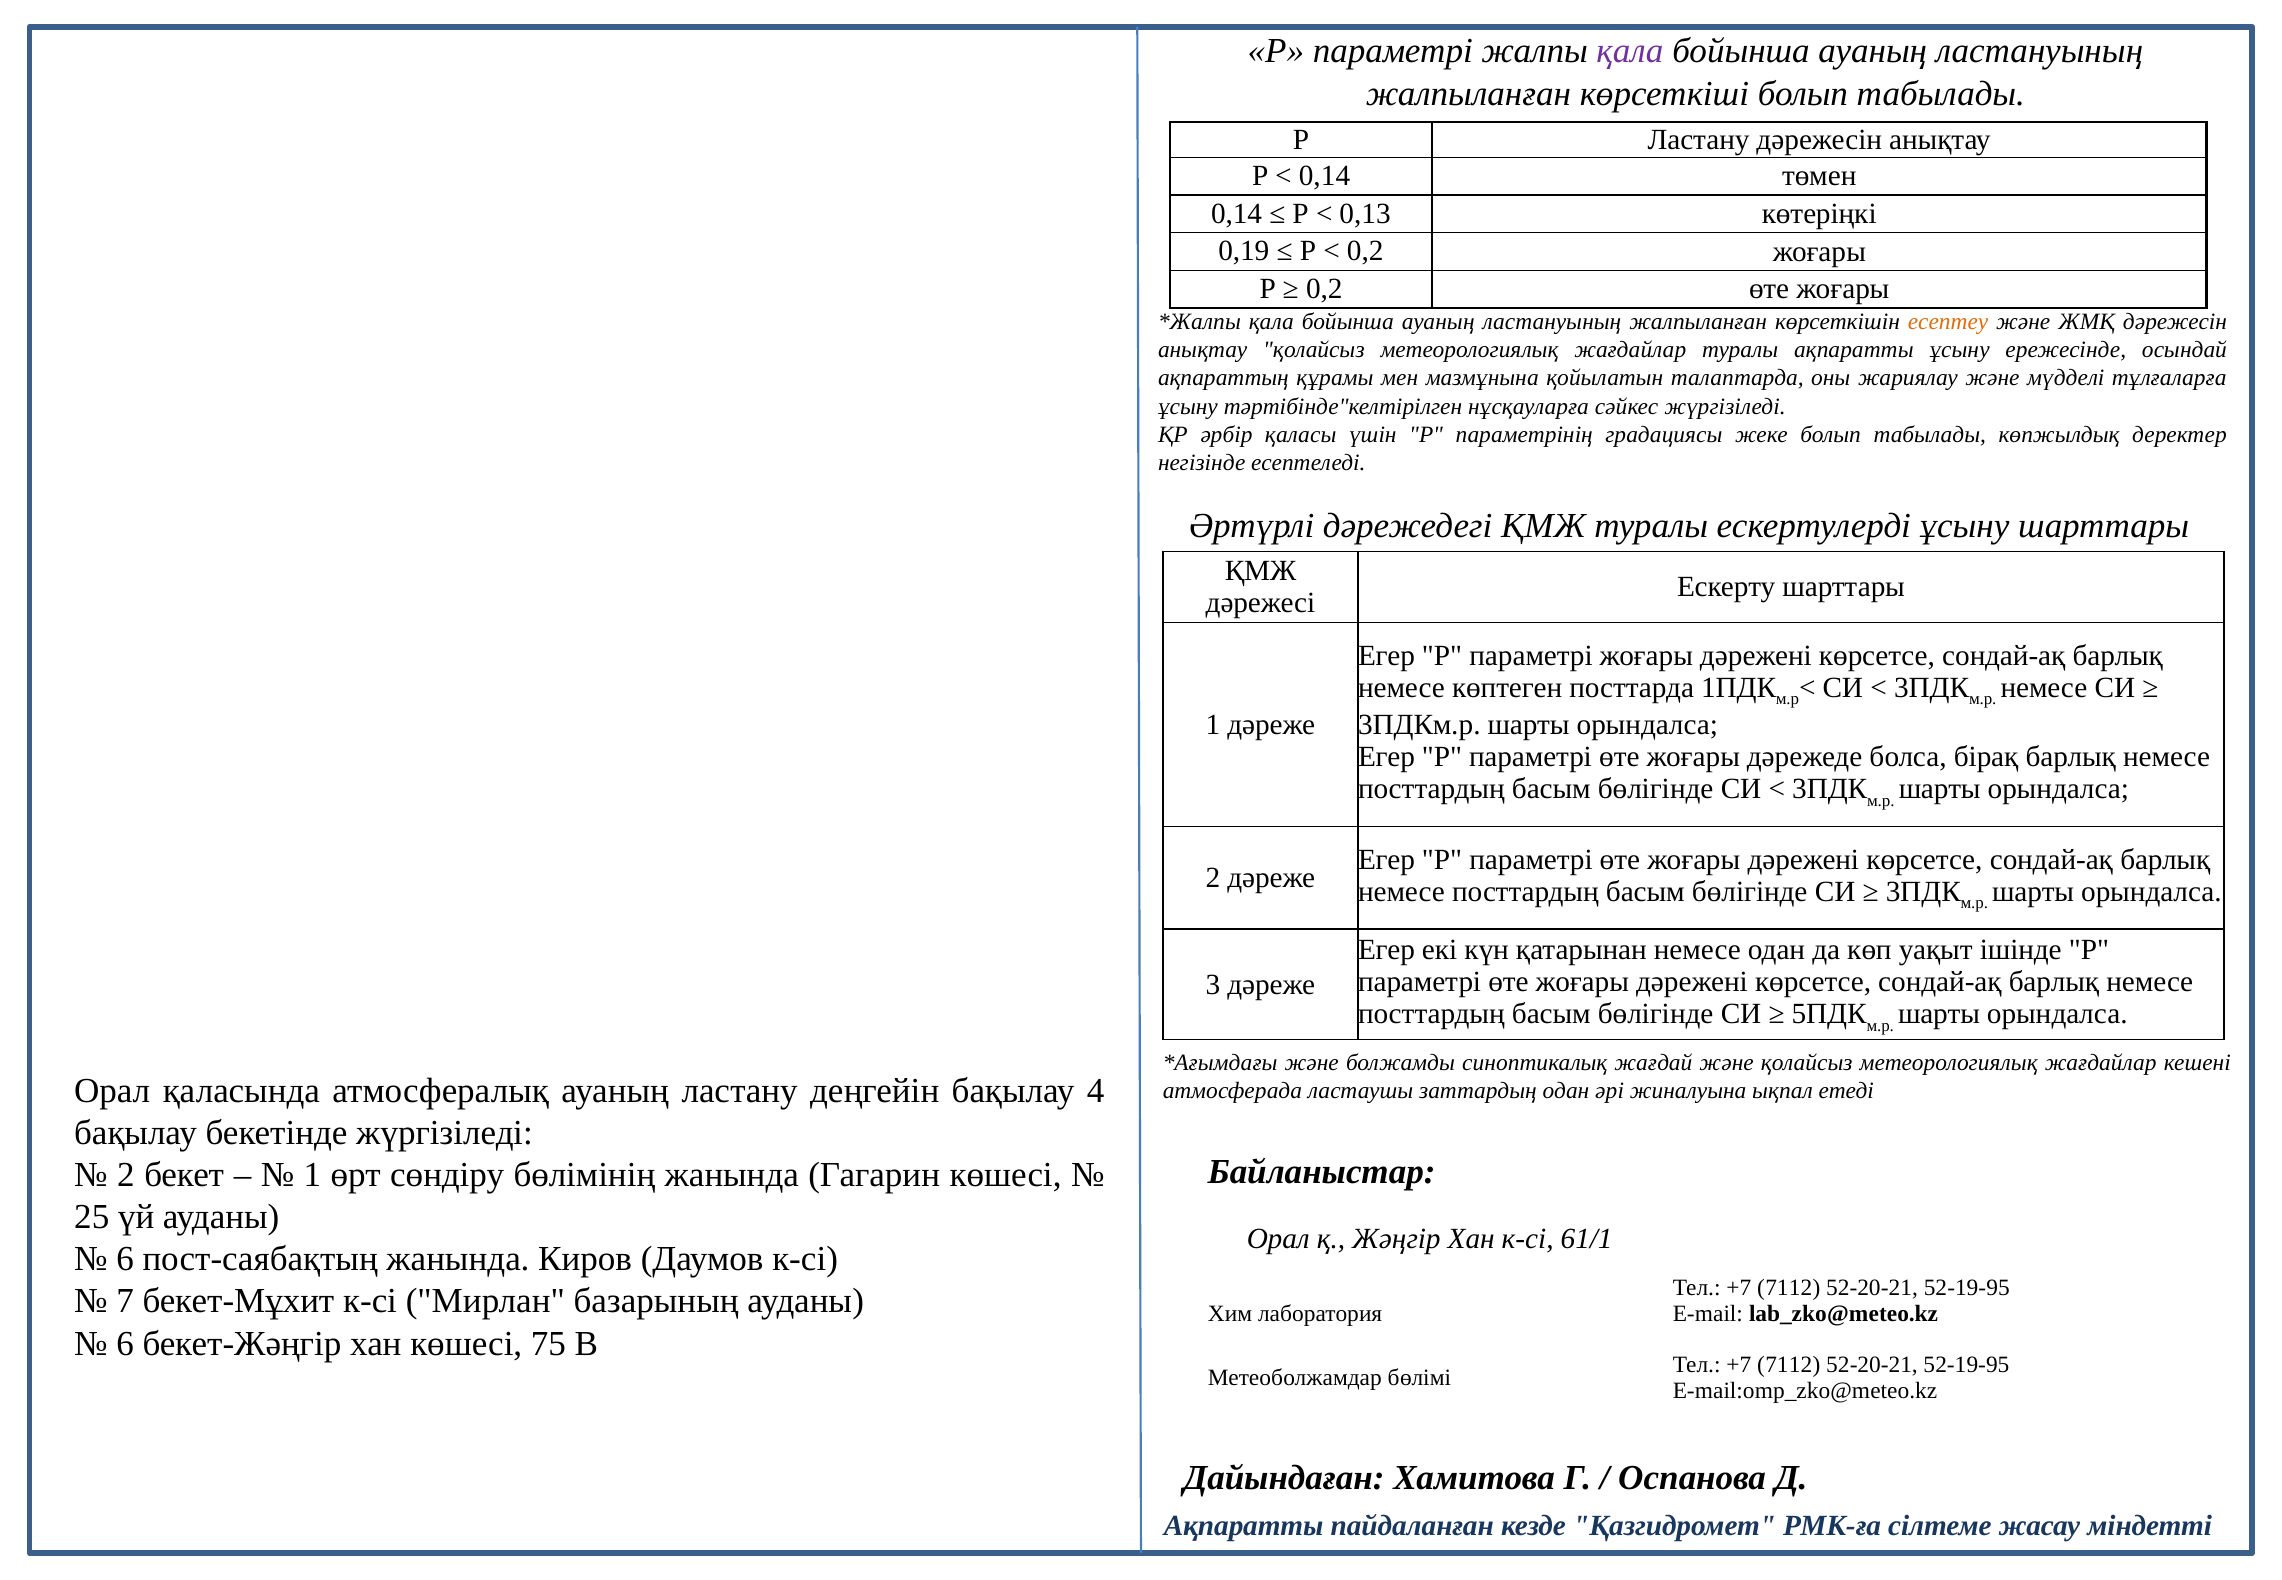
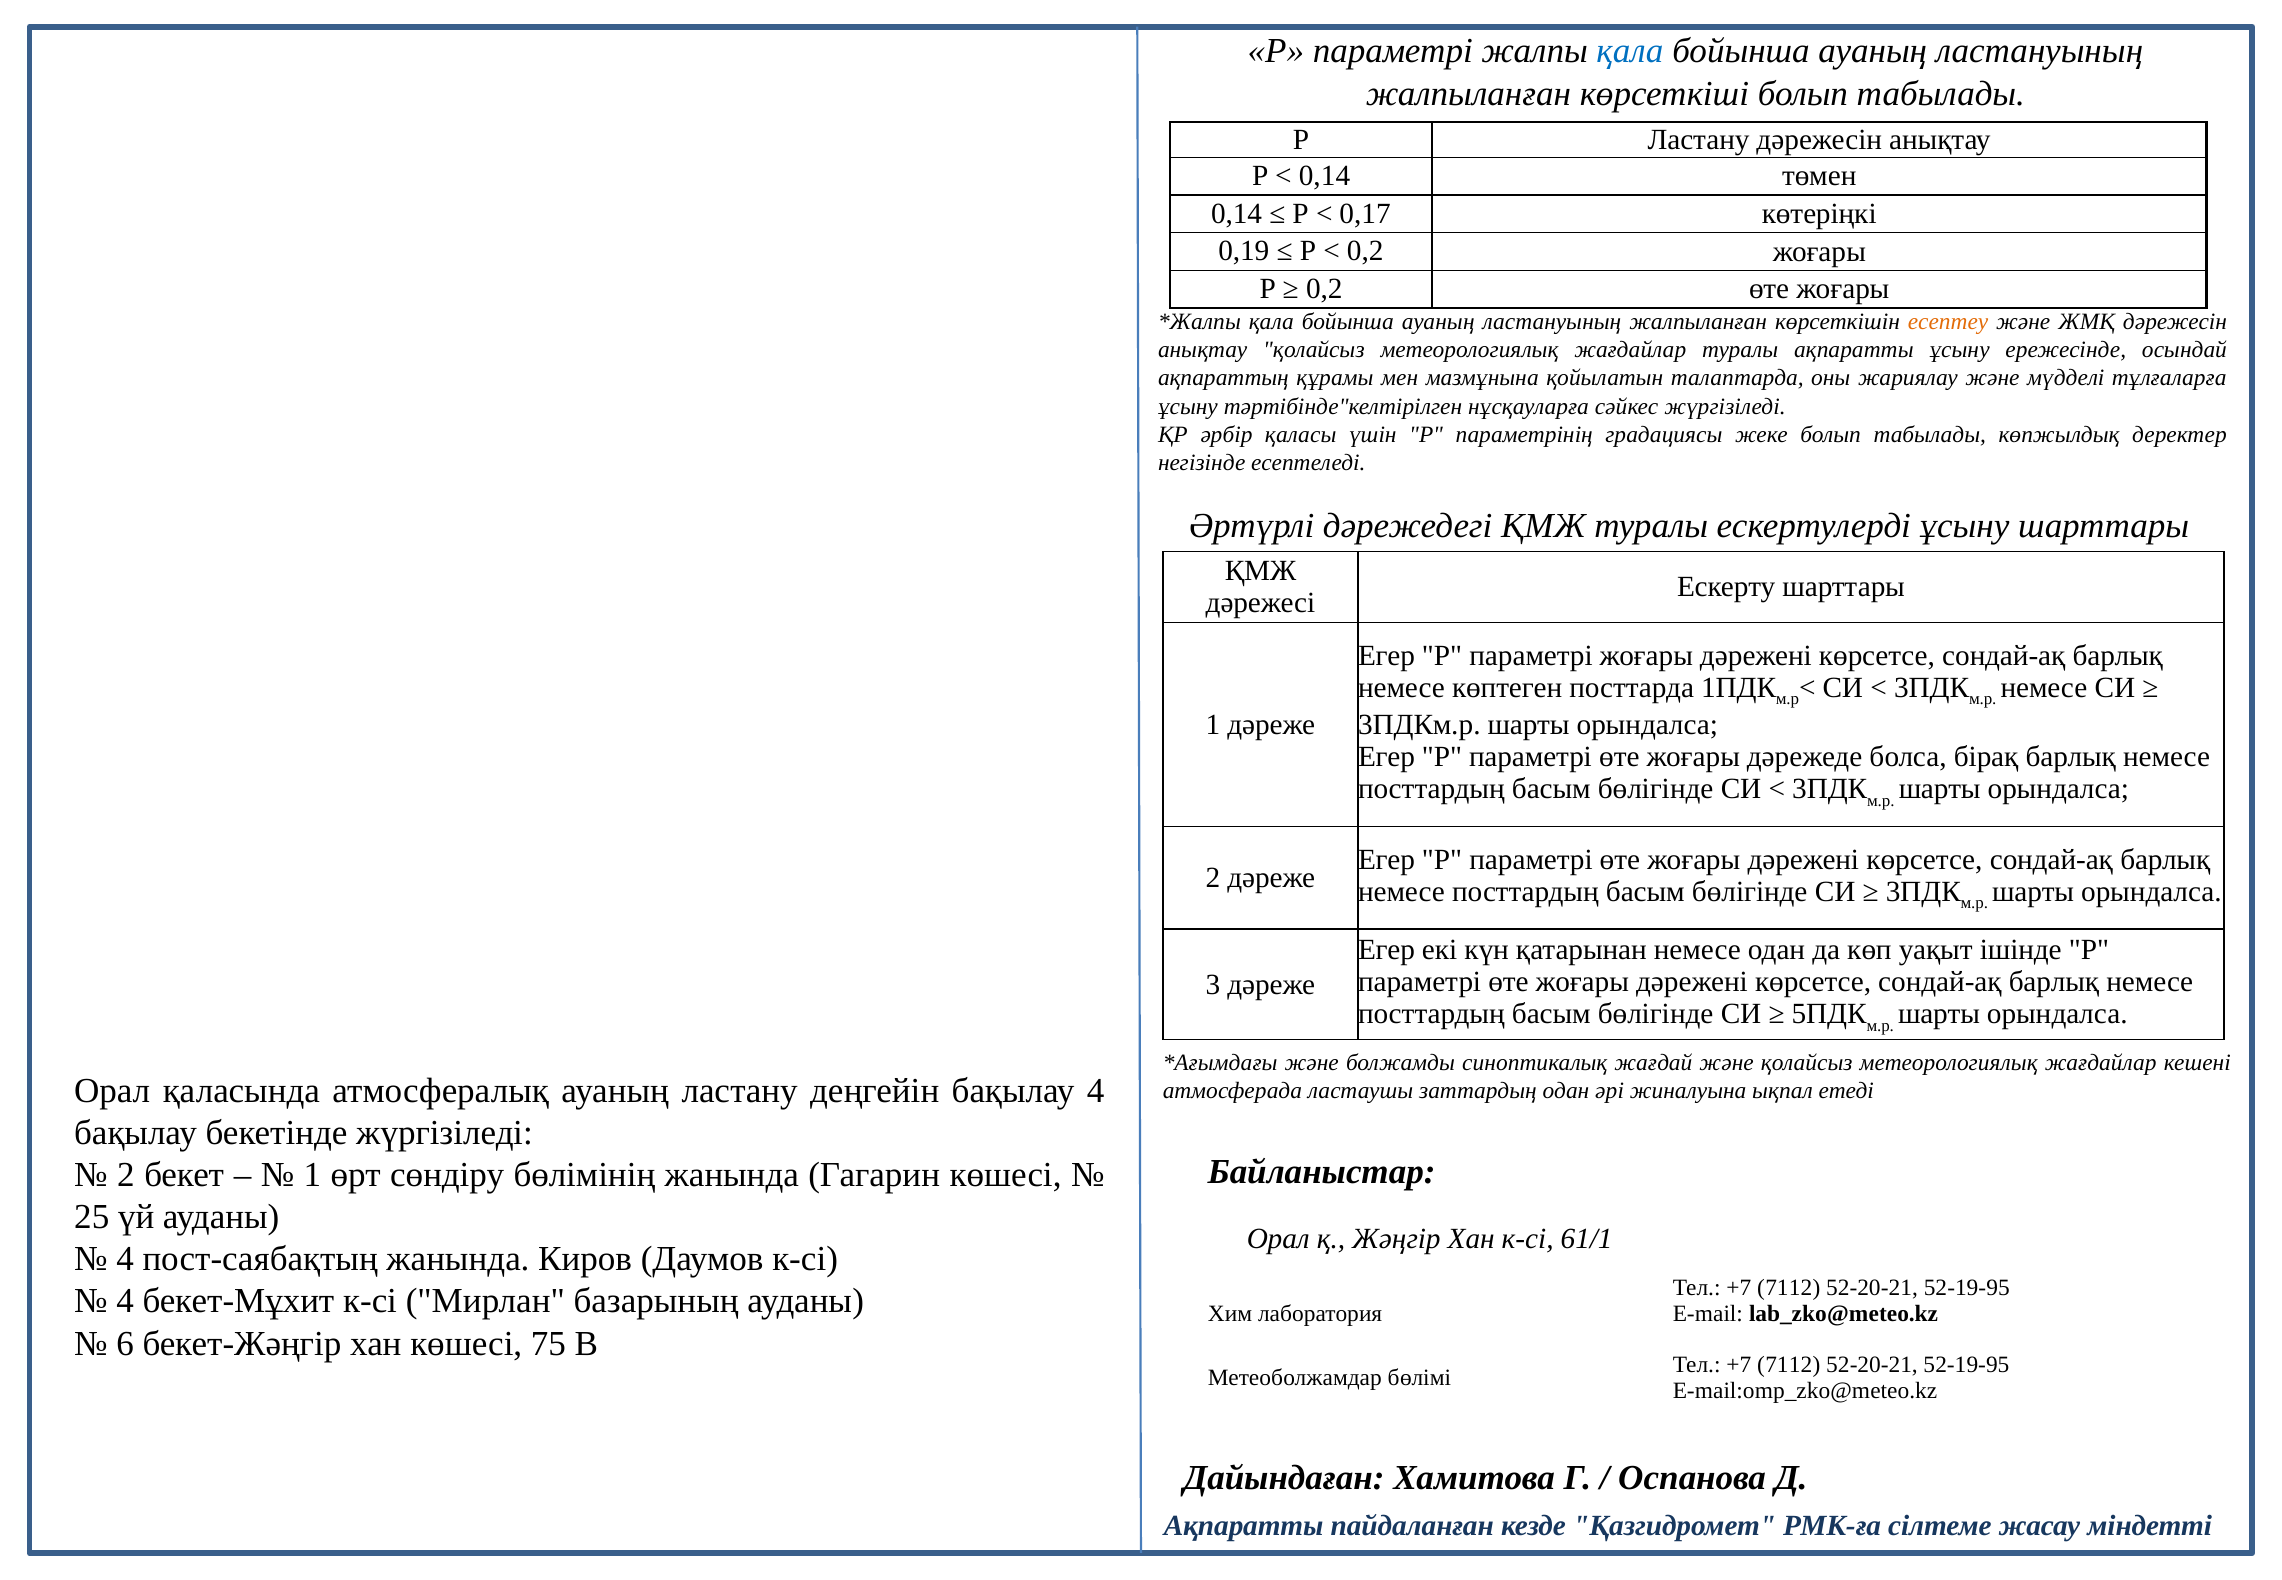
қала colour: purple -> blue (1630, 51)
0,13: 0,13 -> 0,17 (1365, 213)
6: 6 -> 4 (125, 1259)
7: 7 -> 4 (125, 1301)
